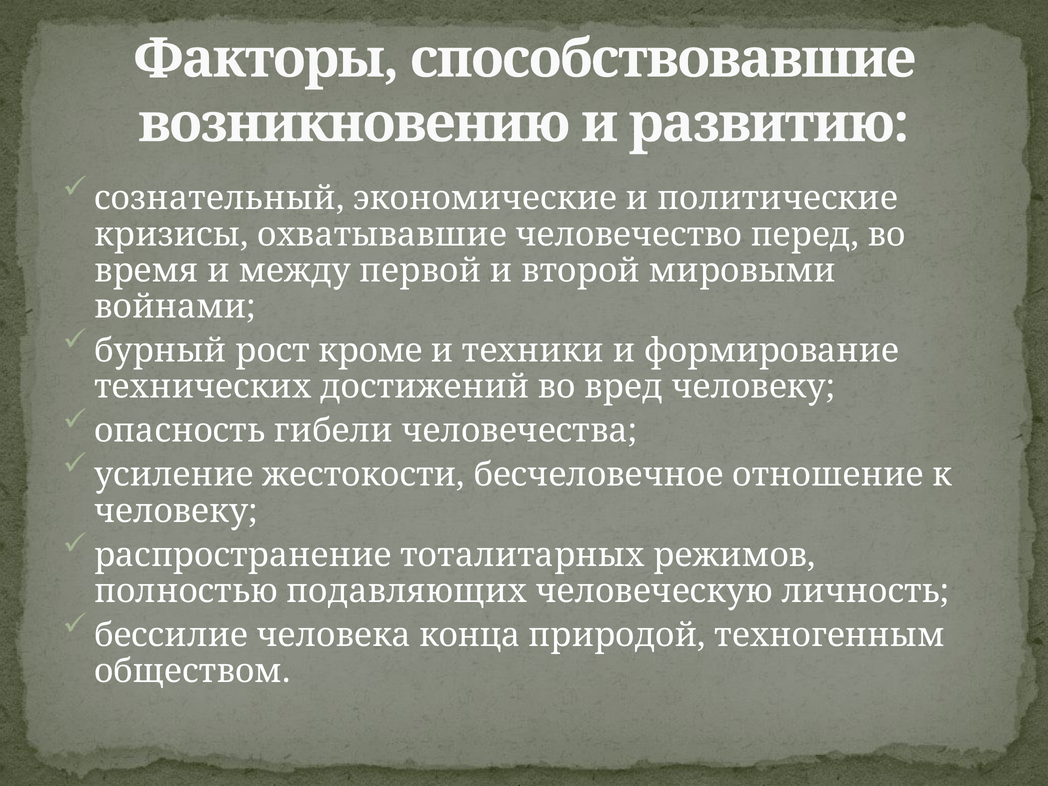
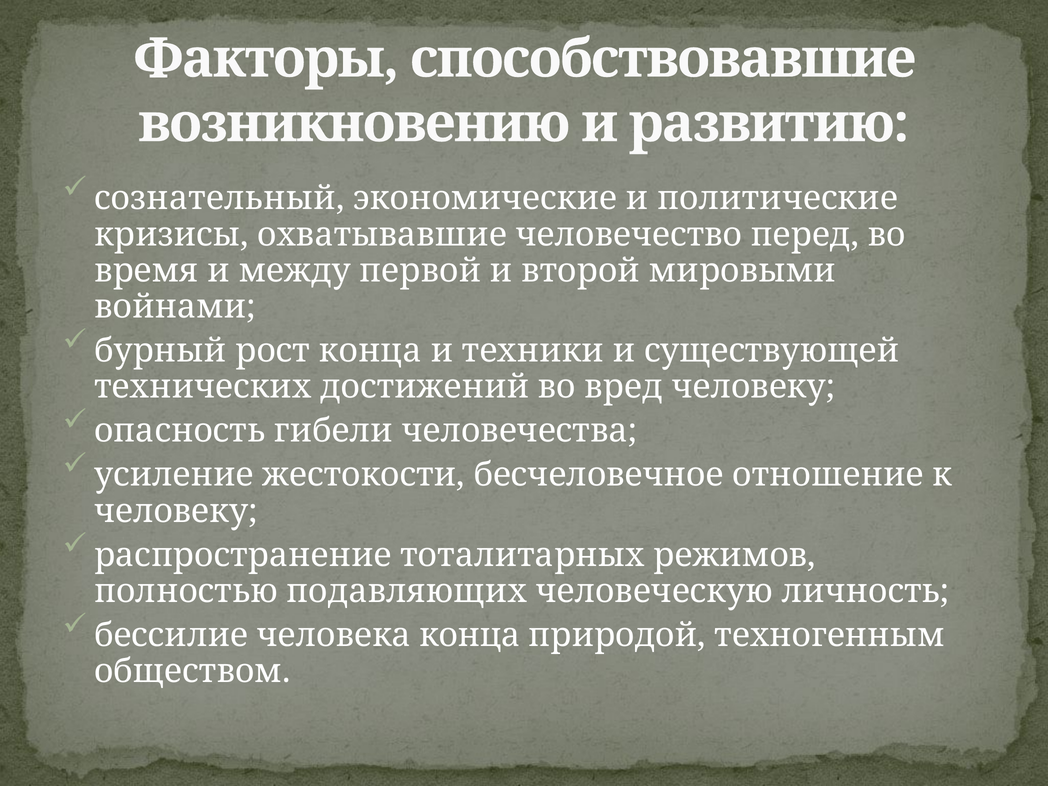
рост кроме: кроме -> конца (370, 351)
формирование: формирование -> существующей (772, 351)
